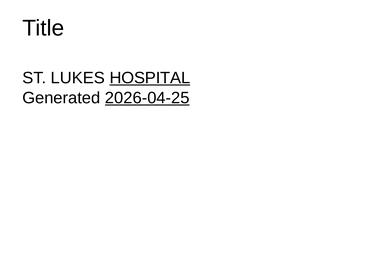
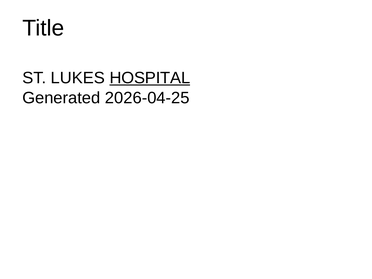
2026-04-25 underline: present -> none (147, 98)
